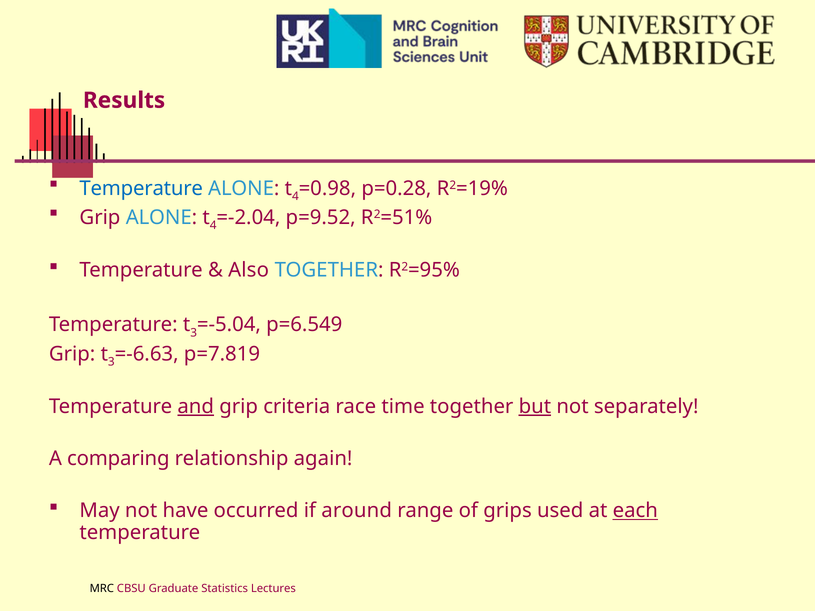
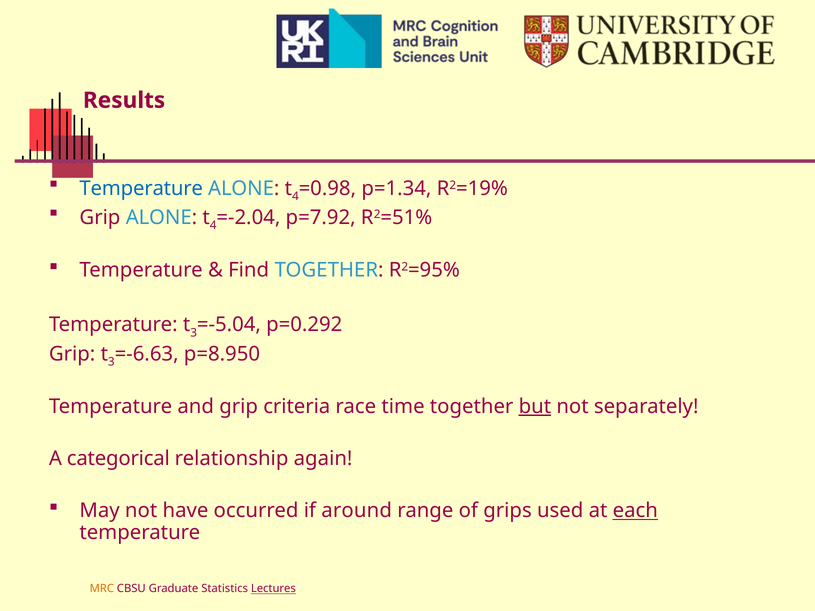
p=0.28: p=0.28 -> p=1.34 (396, 189)
p=9.52: p=9.52 -> p=7.92 (321, 218)
Also: Also -> Find (249, 270)
p=6.549: p=6.549 -> p=0.292 (304, 325)
p=7.819: p=7.819 -> p=8.950 (222, 354)
and underline: present -> none (196, 407)
comparing: comparing -> categorical (118, 459)
MRC colour: black -> orange (102, 589)
Lectures underline: none -> present (273, 589)
